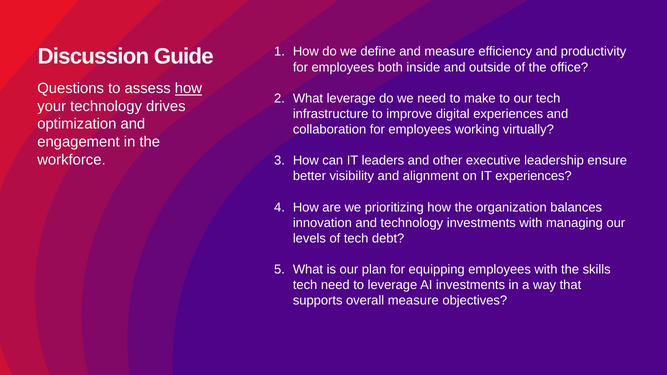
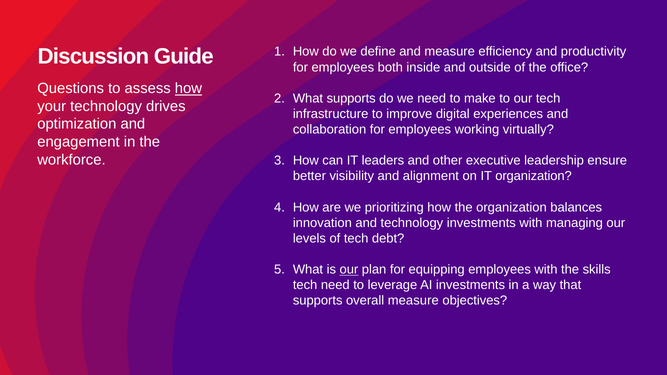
What leverage: leverage -> supports (351, 98)
IT experiences: experiences -> organization (534, 176)
our underline: none -> present (349, 270)
